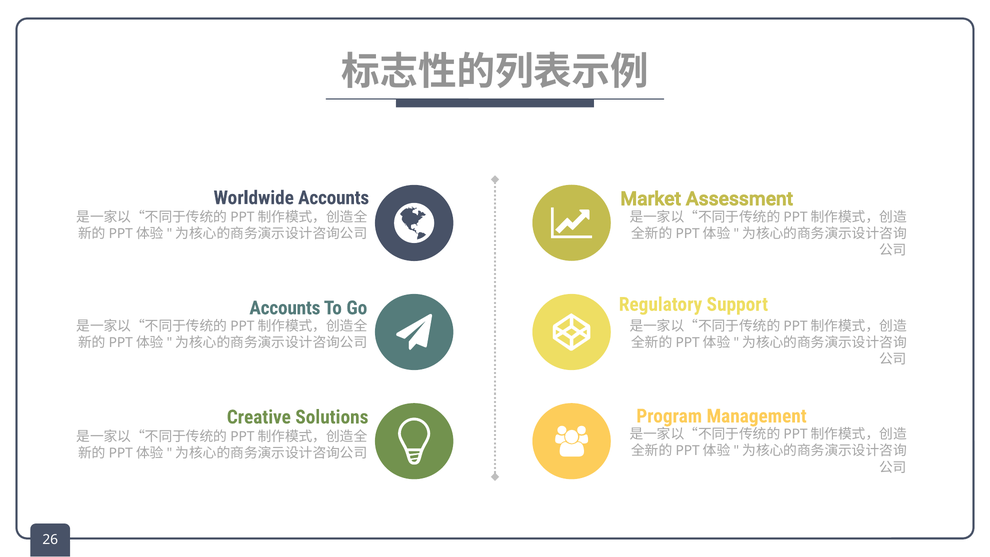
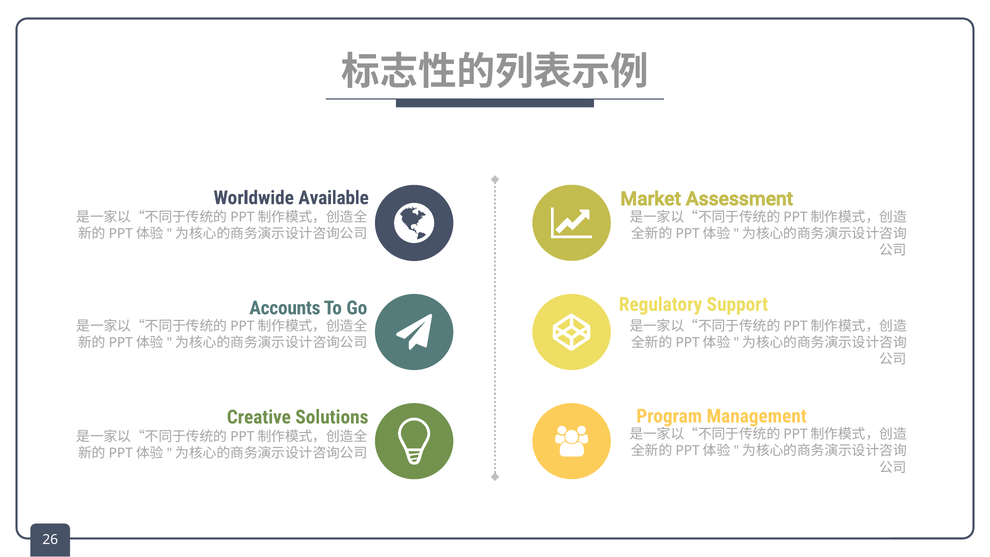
Worldwide Accounts: Accounts -> Available (334, 198)
